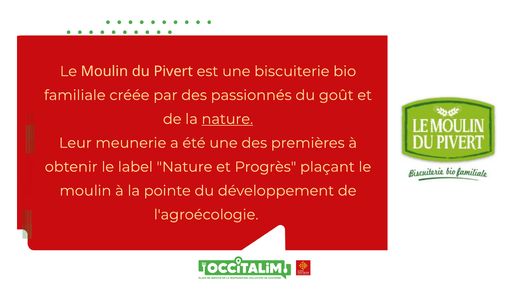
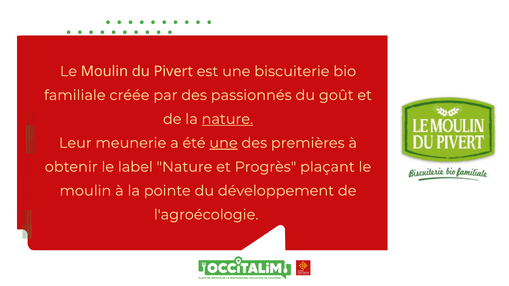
une underline: none -> present (224, 143)
